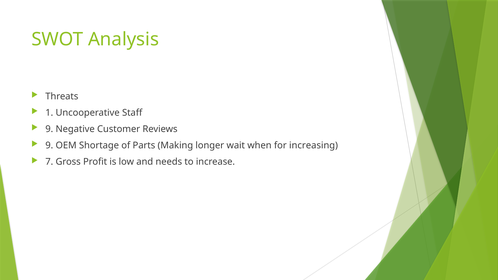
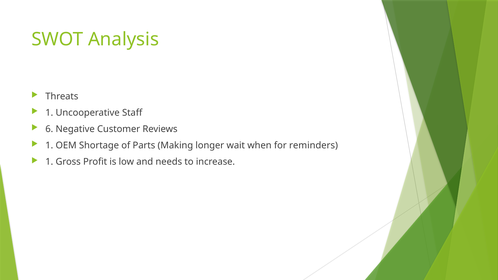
9: 9 -> 6 (49, 129)
9: 9 -> 1 (49, 146)
increasing: increasing -> reminders (314, 146)
7: 7 -> 1 (49, 162)
